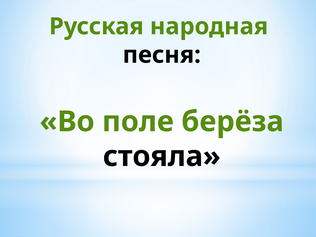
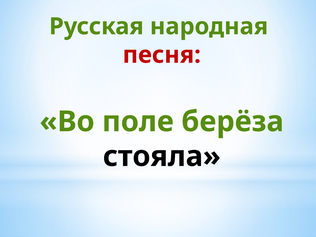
песня colour: black -> red (162, 55)
